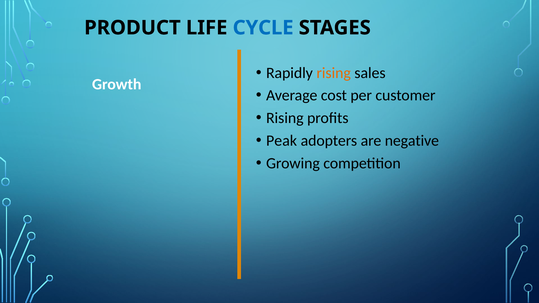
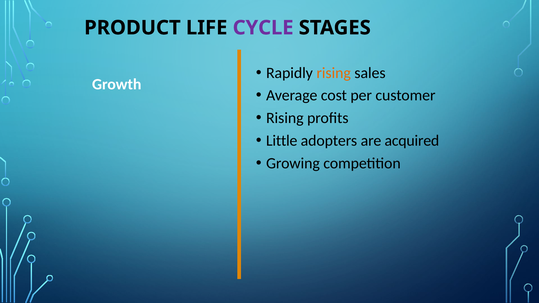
CYCLE colour: blue -> purple (263, 28)
Peak: Peak -> Little (282, 141)
negative: negative -> acquired (412, 141)
